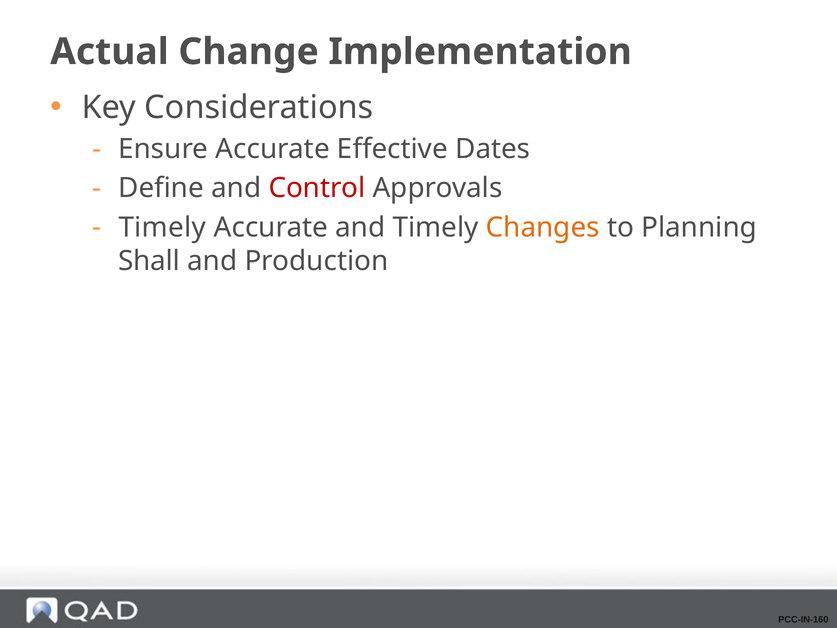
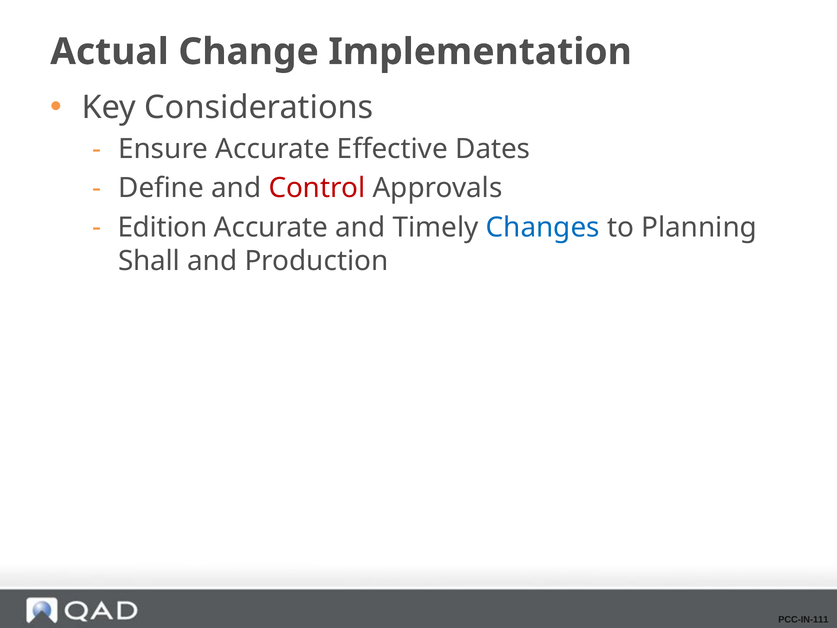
Timely: Timely -> Edition (163, 227)
Changes colour: orange -> blue (543, 227)
PCC-IN-160: PCC-IN-160 -> PCC-IN-111 (803, 620)
